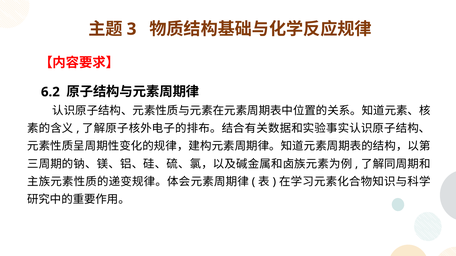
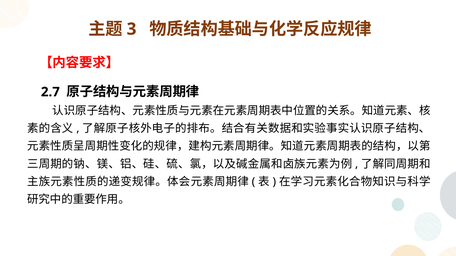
6.2: 6.2 -> 2.7 (50, 92)
